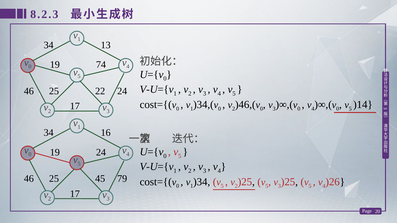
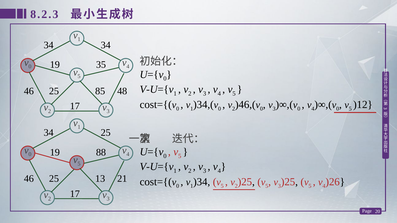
34 13: 13 -> 34 (106, 45)
74: 74 -> 35 (101, 65)
22: 22 -> 85 (100, 91)
46 24: 24 -> 48 (122, 91)
)14: )14 -> )12 (363, 105)
34 16: 16 -> 25 (106, 133)
19 24: 24 -> 88 (101, 152)
45: 45 -> 13 (100, 179)
79: 79 -> 21 (122, 179)
